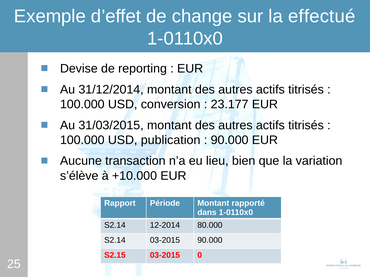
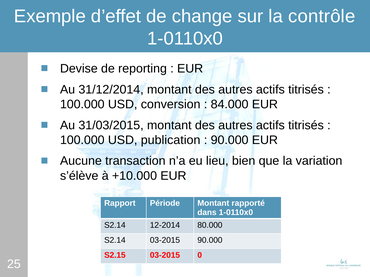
effectué: effectué -> contrôle (322, 16)
23.177: 23.177 -> 84.000 (230, 104)
